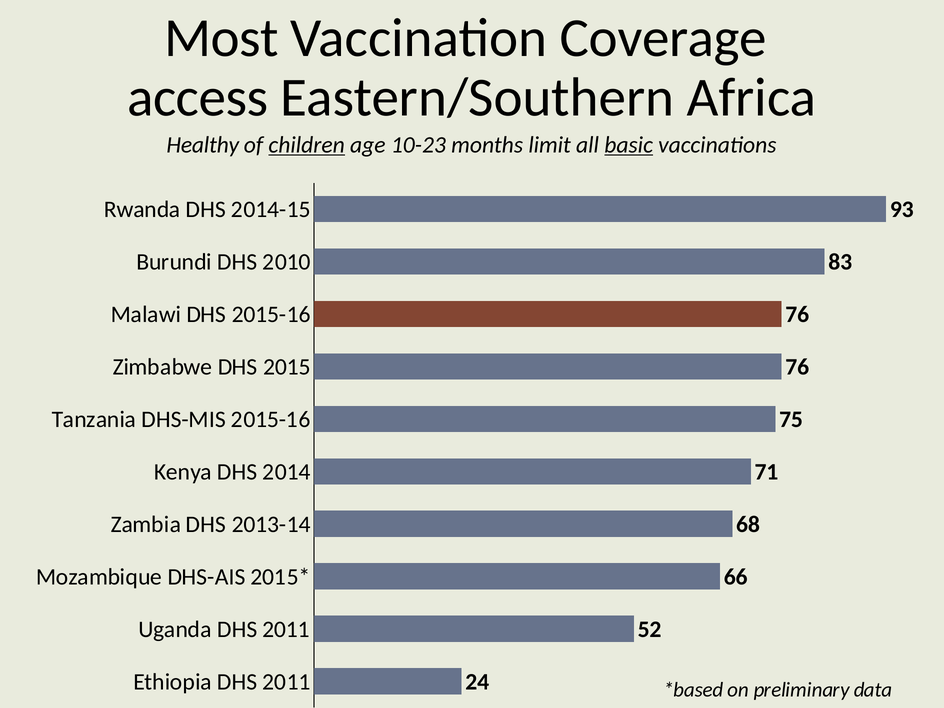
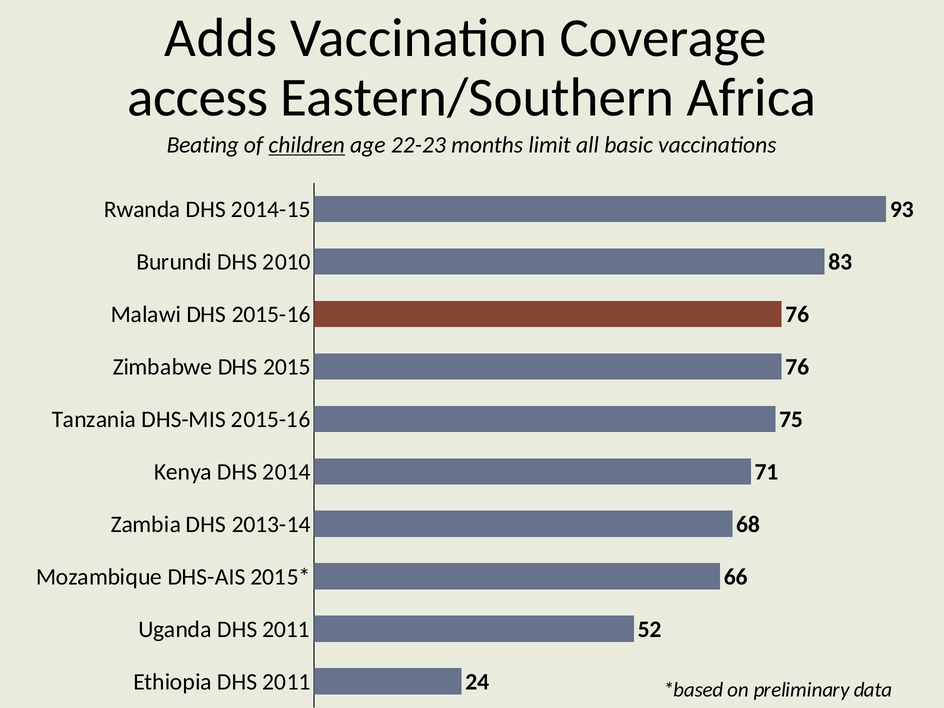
Most: Most -> Adds (221, 38)
Healthy: Healthy -> Beating (203, 145)
10-23: 10-23 -> 22-23 (418, 145)
basic underline: present -> none (629, 145)
